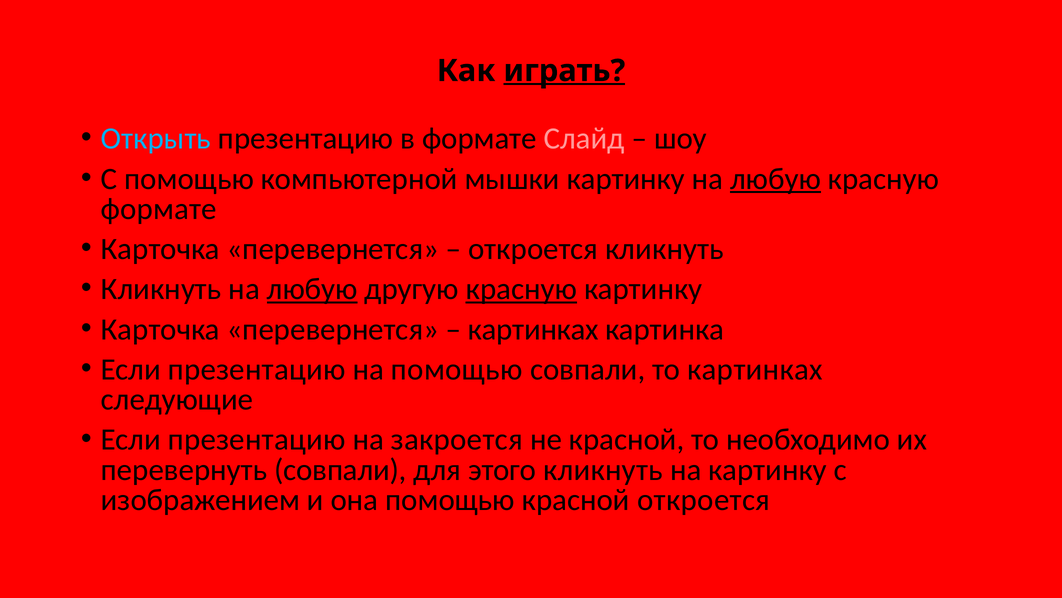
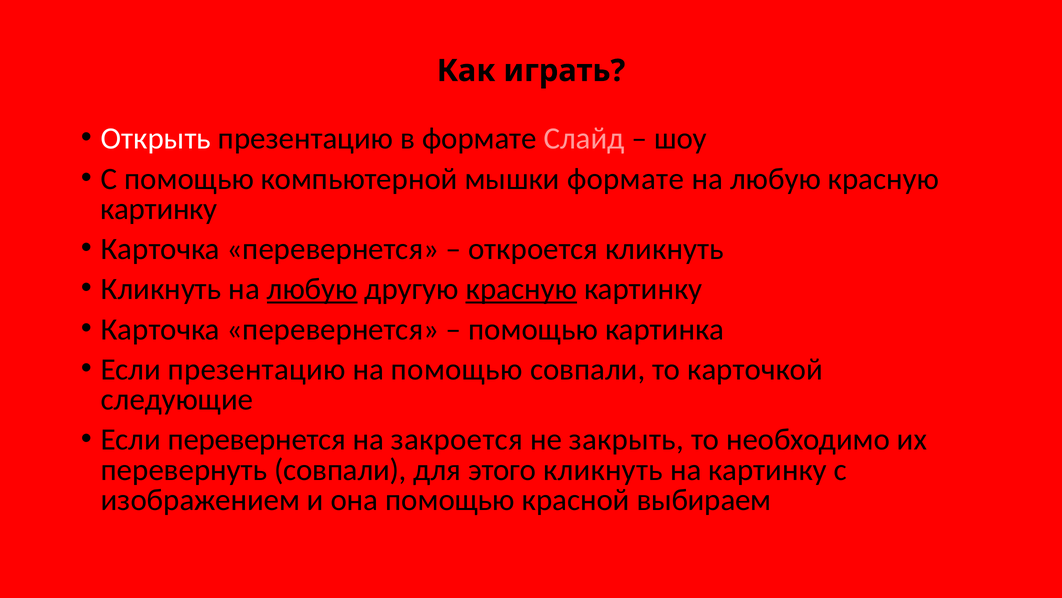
играть underline: present -> none (564, 71)
Открыть colour: light blue -> white (156, 139)
мышки картинку: картинку -> формате (626, 179)
любую underline: present -> none (776, 179)
формате: формате -> картинку (159, 209)
картинках: картинках -> помощью (533, 329)
то картинках: картинках -> карточкой (755, 369)
презентацию: презентацию -> перевернется (257, 439)
не красной: красной -> закрыть (626, 439)
красной откроется: откроется -> выбираем (704, 500)
